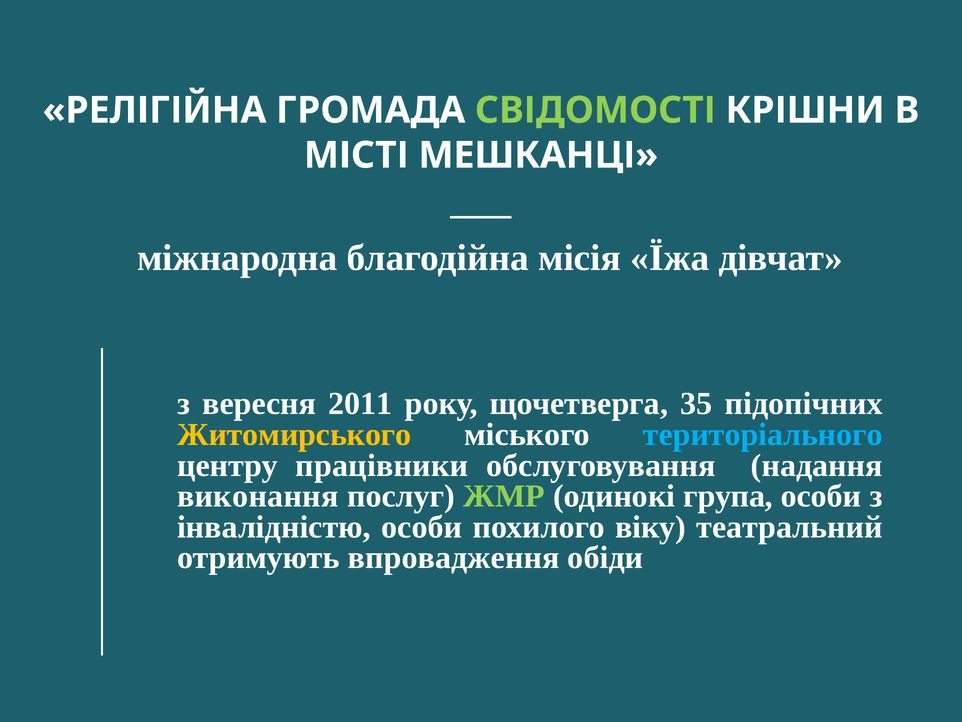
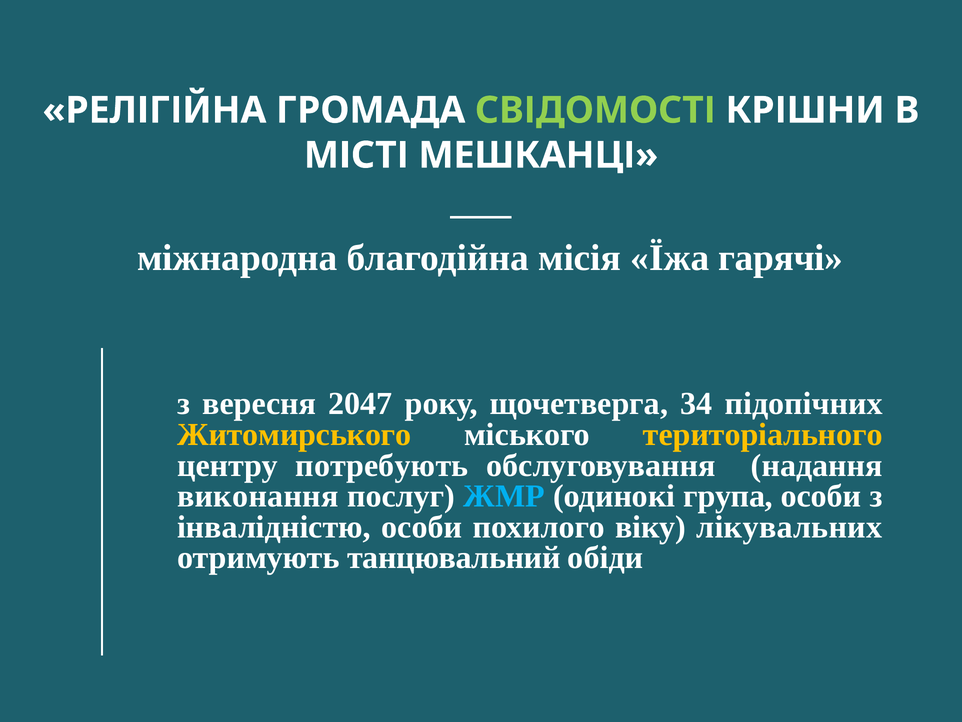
дівчат: дівчат -> гарячі (781, 258)
2011: 2011 -> 2047 (360, 404)
35: 35 -> 34 (696, 404)
територіального colour: light blue -> yellow (763, 434)
працівники: працівники -> потребують (382, 465)
ЖМР colour: light green -> light blue (504, 496)
театральний: театральний -> лікувальних (789, 527)
впровадження: впровадження -> танцювальний (454, 557)
